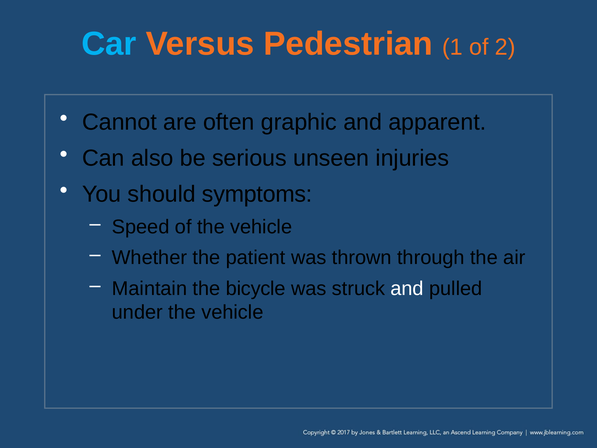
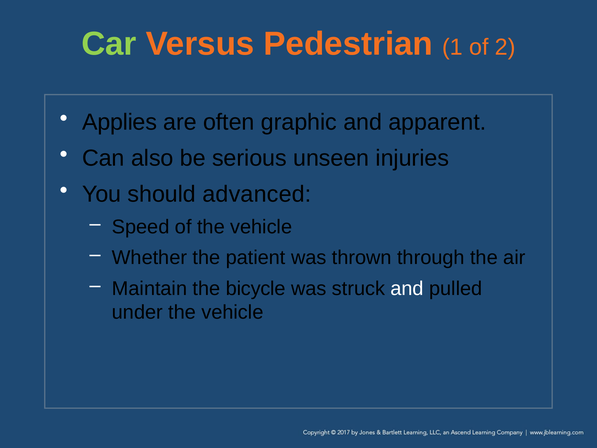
Car colour: light blue -> light green (109, 44)
Cannot: Cannot -> Applies (120, 122)
symptoms: symptoms -> advanced (257, 194)
